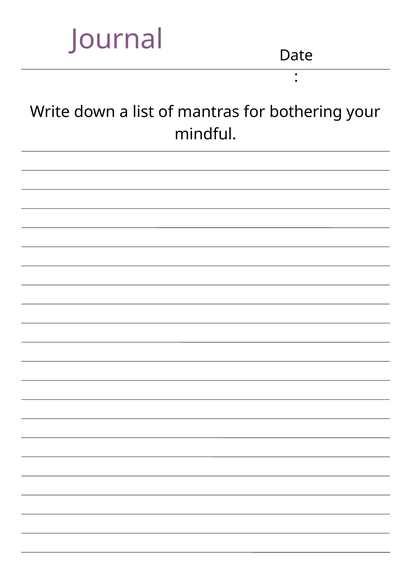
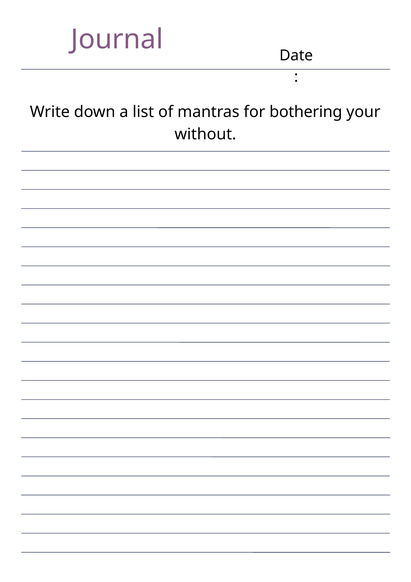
mindful: mindful -> without (205, 134)
